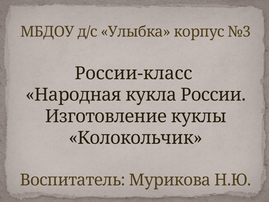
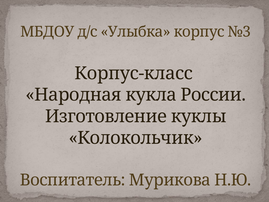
России-класс: России-класс -> Корпус-класс (134, 73)
